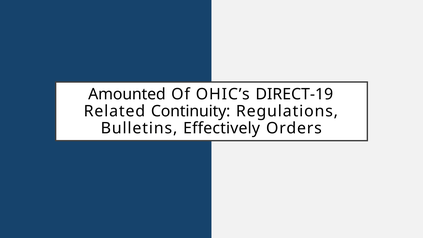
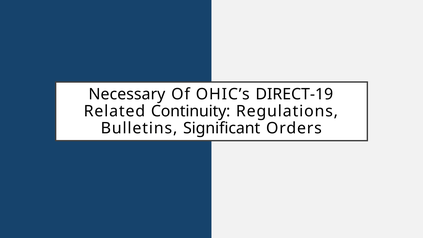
Amounted: Amounted -> Necessary (127, 94)
Effectively: Effectively -> Significant (222, 128)
